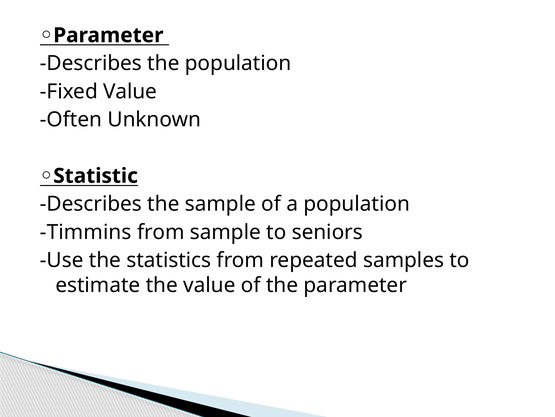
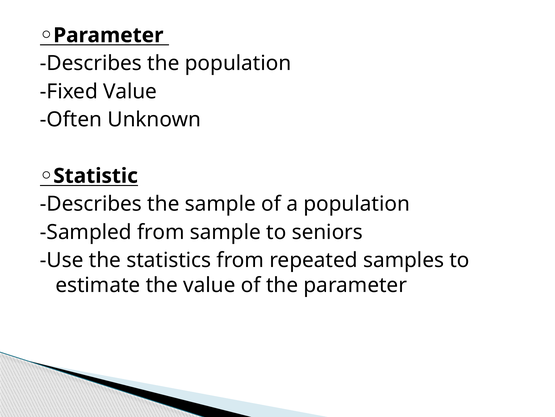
Timmins: Timmins -> Sampled (86, 232)
